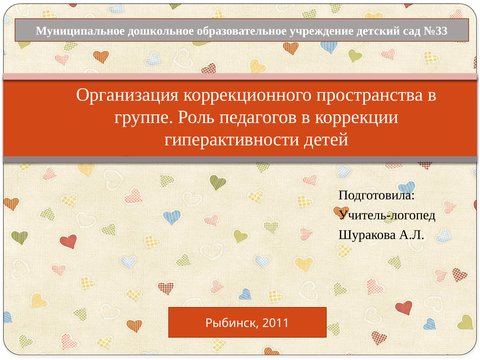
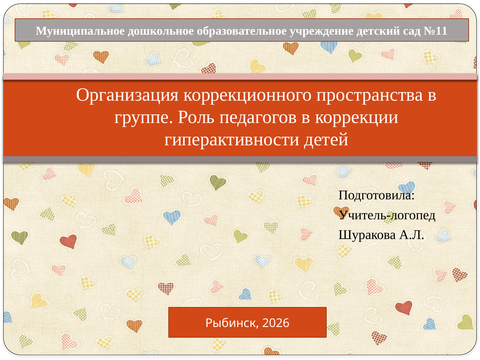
№33: №33 -> №11 (436, 31)
2011: 2011 -> 2026 (276, 323)
